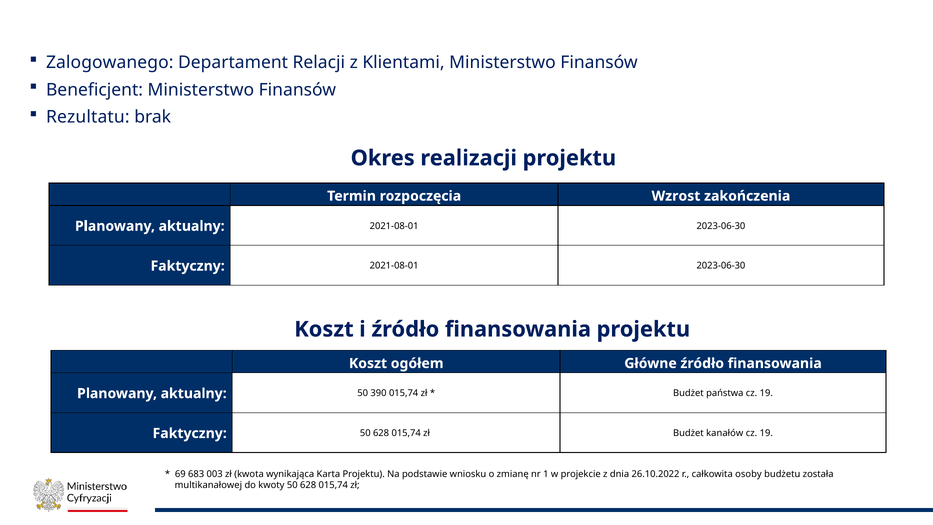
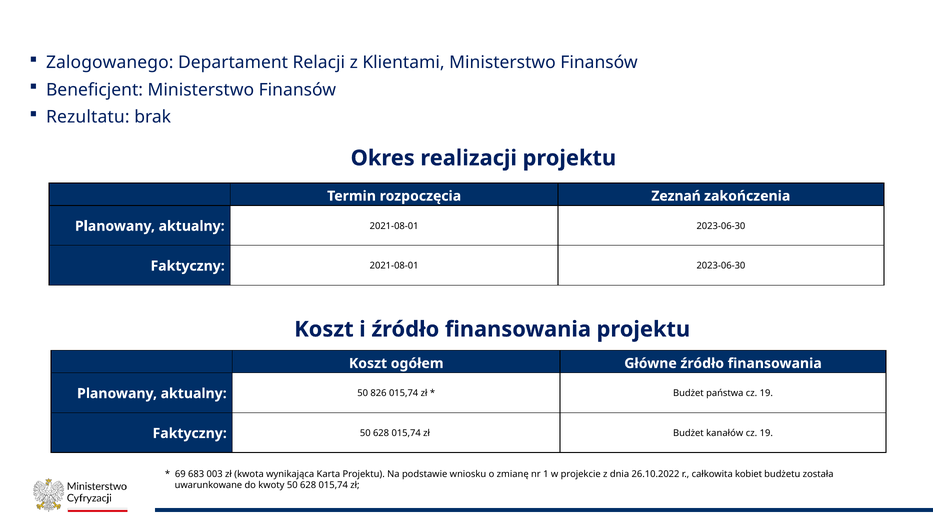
Wzrost: Wzrost -> Zeznań (676, 196)
390: 390 -> 826 (378, 393)
osoby: osoby -> kobiet (749, 474)
multikanałowej: multikanałowej -> uwarunkowane (208, 485)
